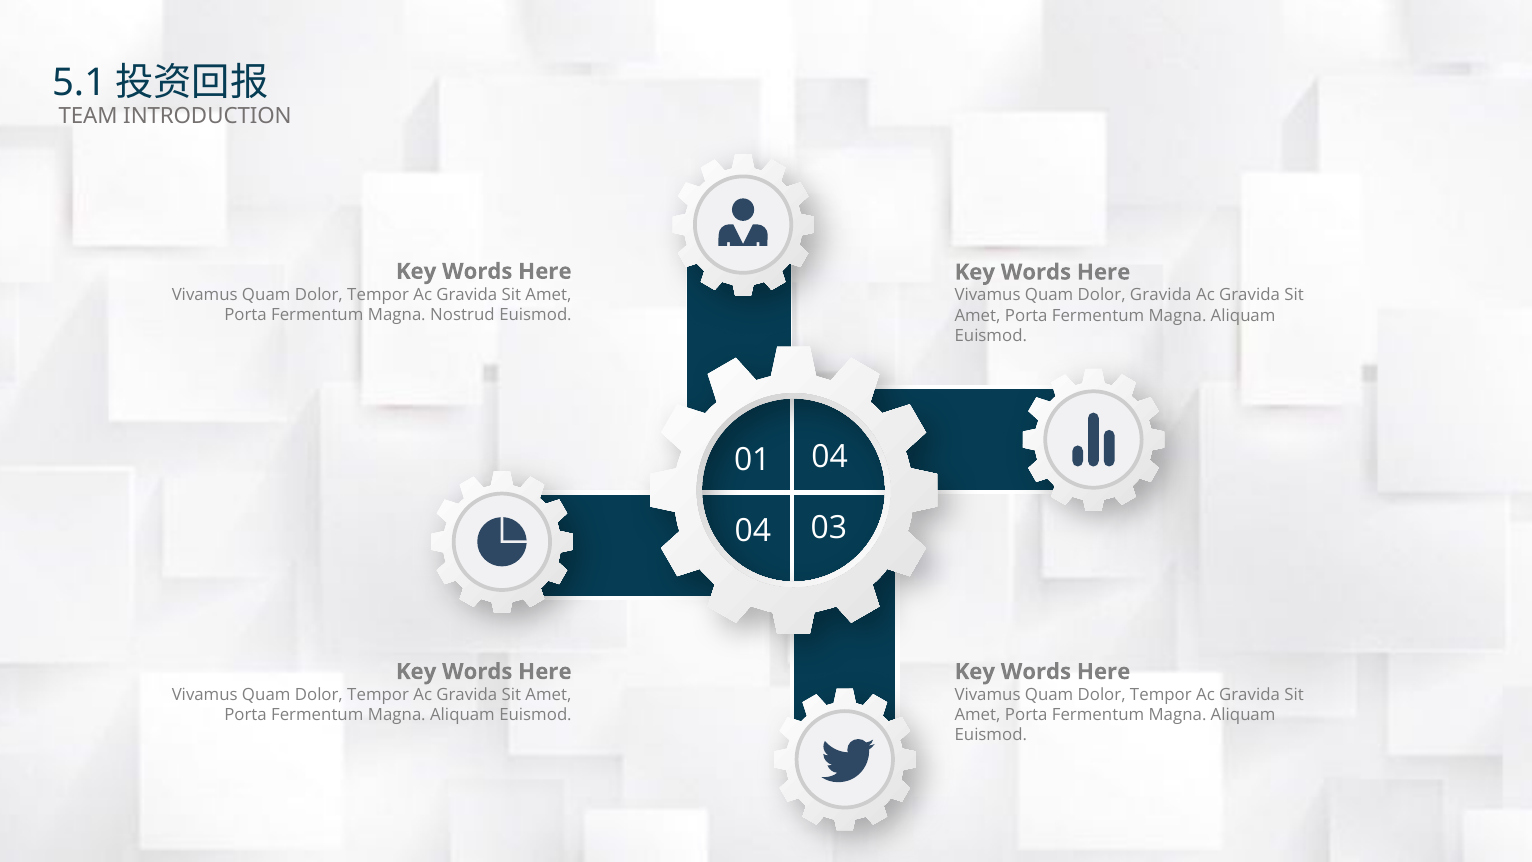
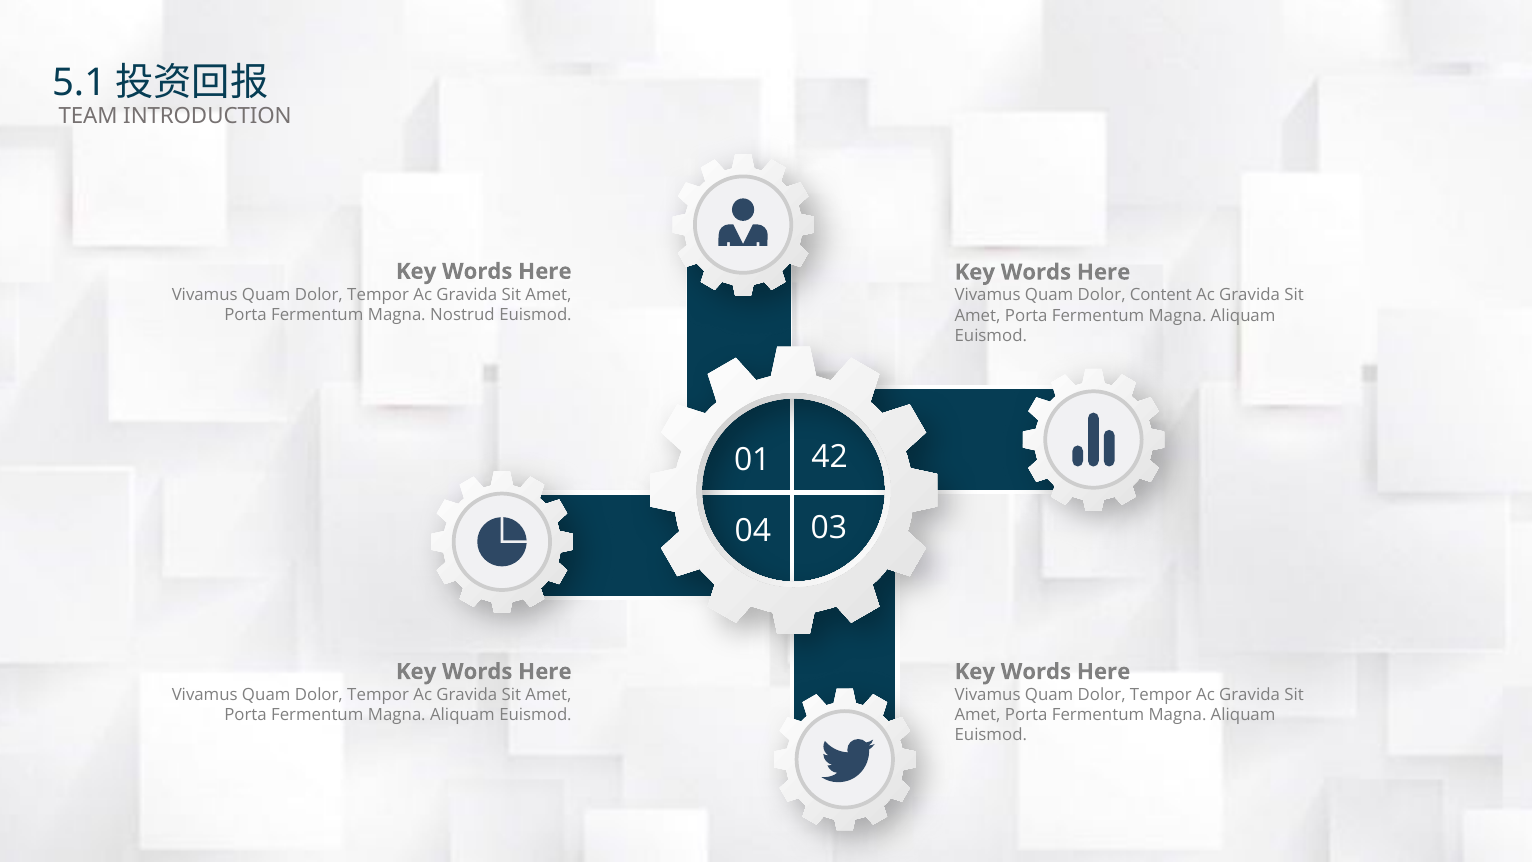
Dolor Gravida: Gravida -> Content (1161, 295)
01 04: 04 -> 42 (830, 456)
